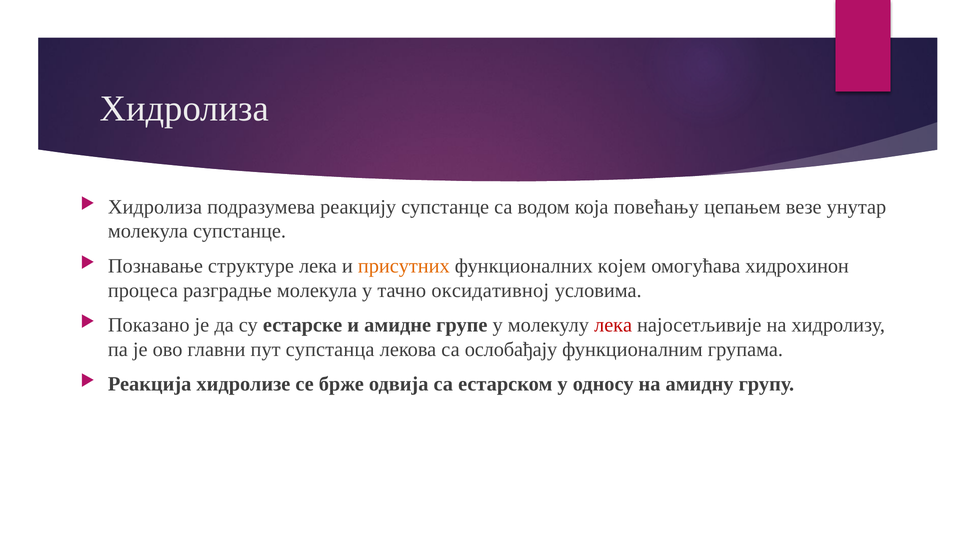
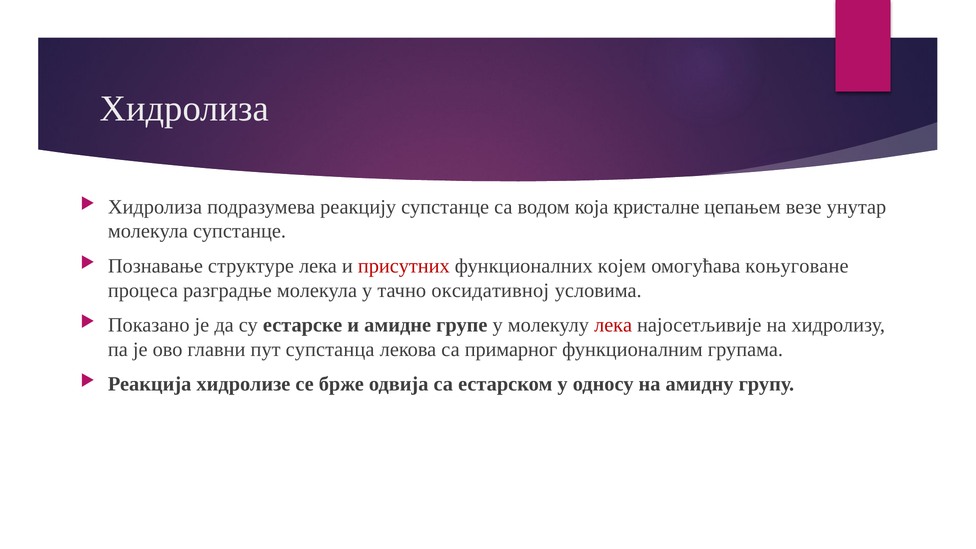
повећању: повећању -> кристалне (656, 207)
присутних colour: orange -> red (404, 266)
хидрохинон: хидрохинон -> коњуговане (797, 266)
ослобађају: ослобађају -> примарног (511, 349)
